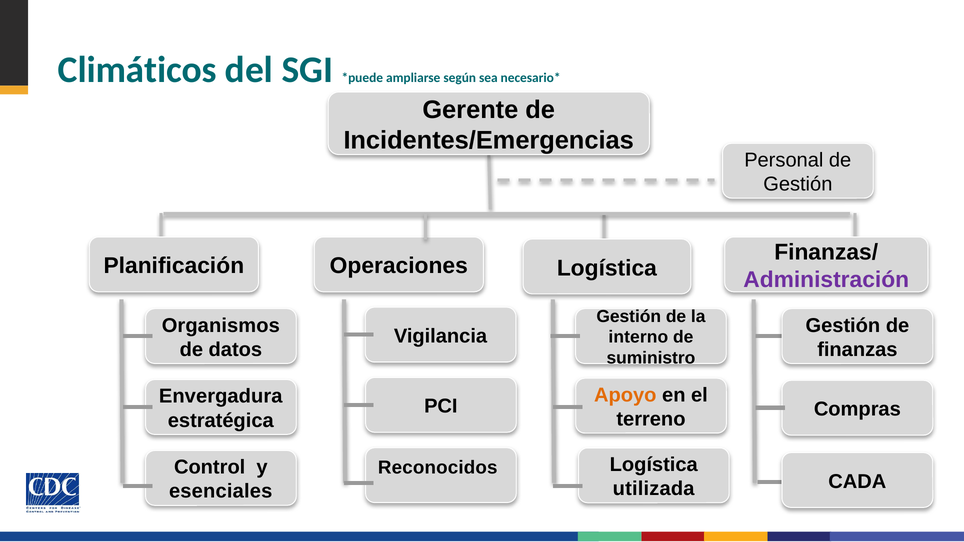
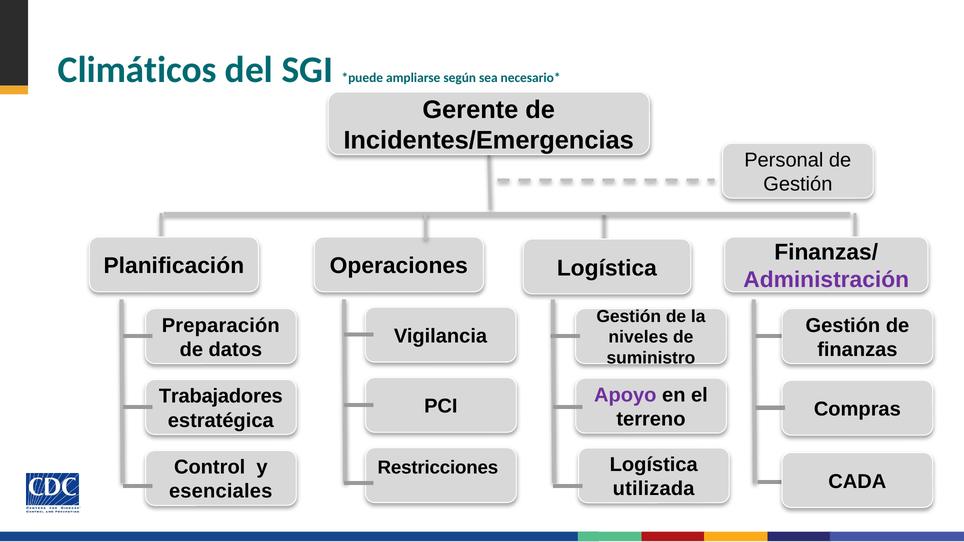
Organismos: Organismos -> Preparación (221, 326)
interno: interno -> niveles (638, 337)
Apoyo colour: orange -> purple (625, 395)
Envergadura: Envergadura -> Trabajadores (221, 397)
Reconocidos: Reconocidos -> Restricciones (438, 468)
